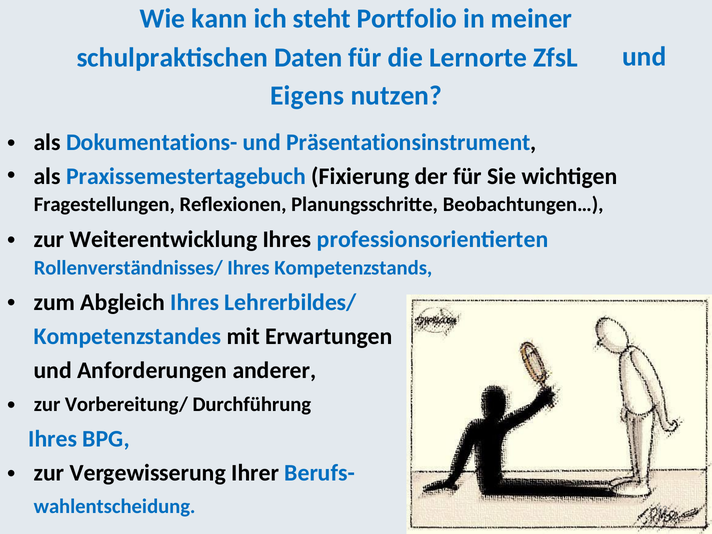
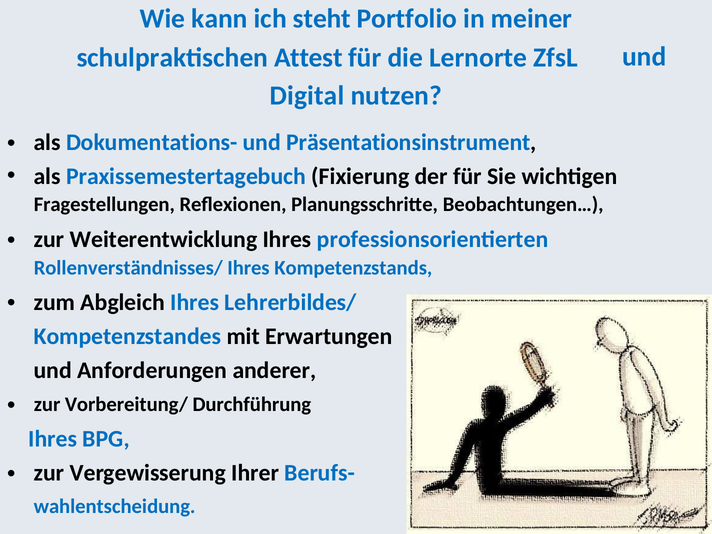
Daten: Daten -> Attest (308, 58)
Eigens: Eigens -> Digital (307, 96)
